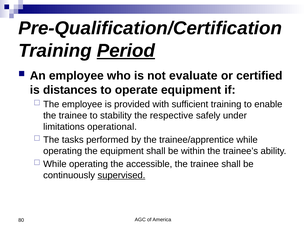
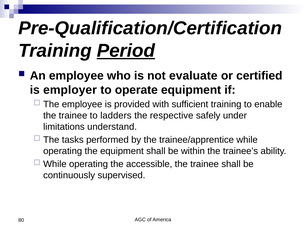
distances: distances -> employer (70, 90)
stability: stability -> ladders (116, 116)
operational: operational -> understand (112, 127)
supervised underline: present -> none (121, 176)
